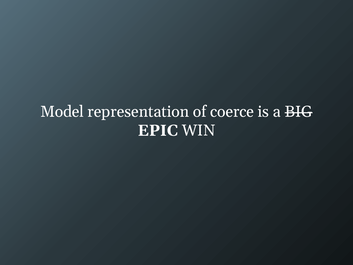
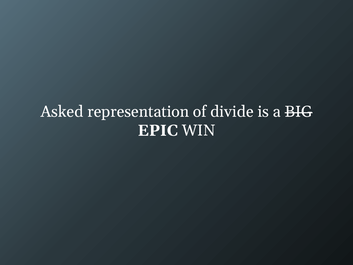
Model: Model -> Asked (62, 112)
coerce: coerce -> divide (232, 112)
